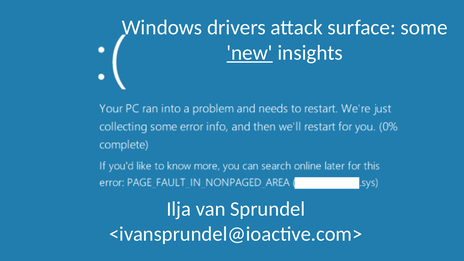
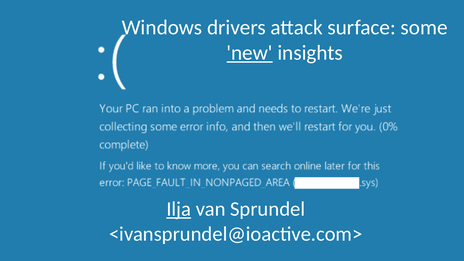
Ilja underline: none -> present (179, 209)
